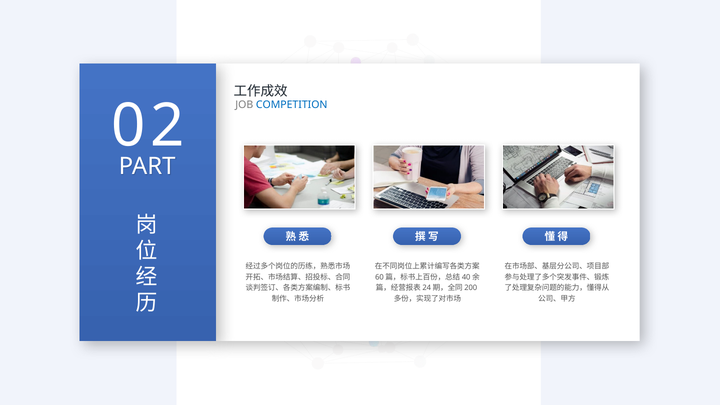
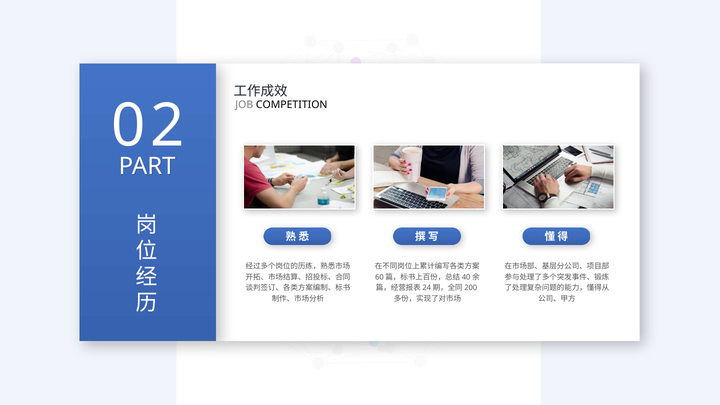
COMPETITION colour: blue -> black (292, 105)
